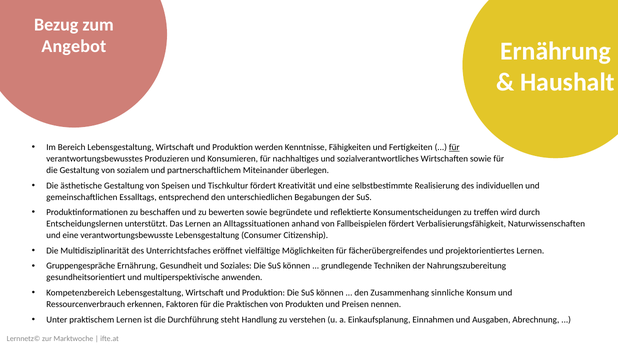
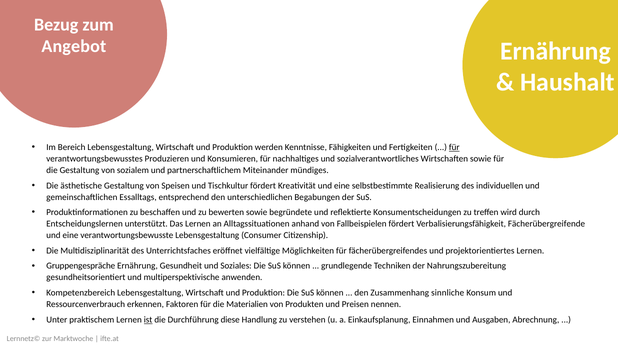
überlegen: überlegen -> mündiges (310, 170)
Naturwissenschaften: Naturwissenschaften -> Fächerübergreifende (546, 224)
Praktischen: Praktischen -> Materialien (247, 304)
ist underline: none -> present (148, 319)
steht: steht -> diese (230, 319)
